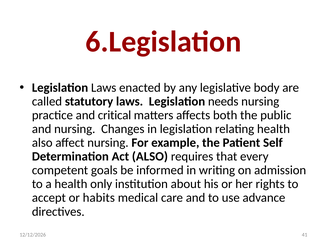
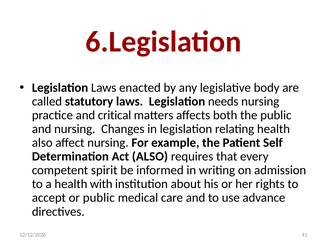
goals: goals -> spirit (104, 170)
only: only -> with (101, 183)
or habits: habits -> public (99, 197)
